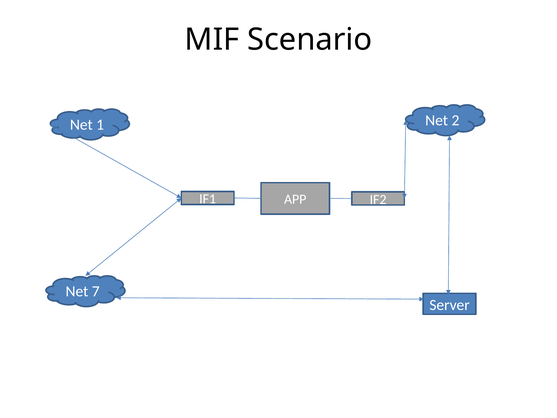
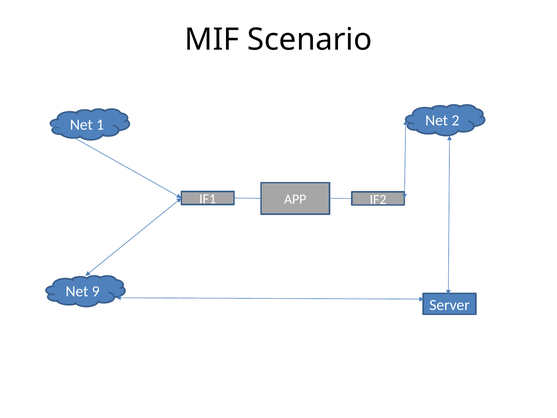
7: 7 -> 9 (96, 291)
